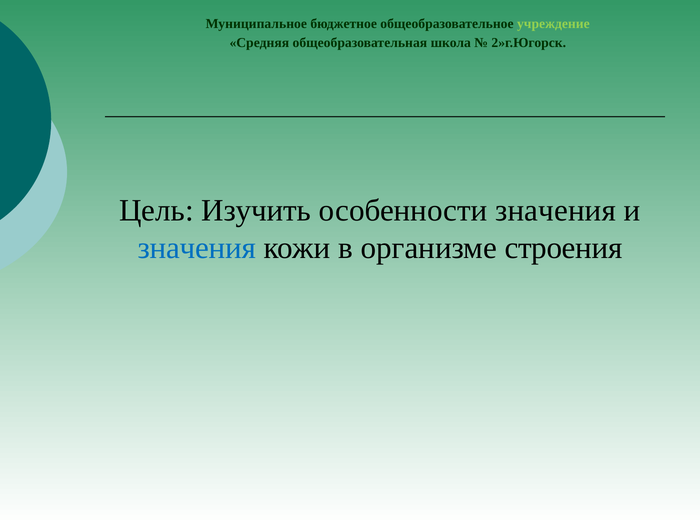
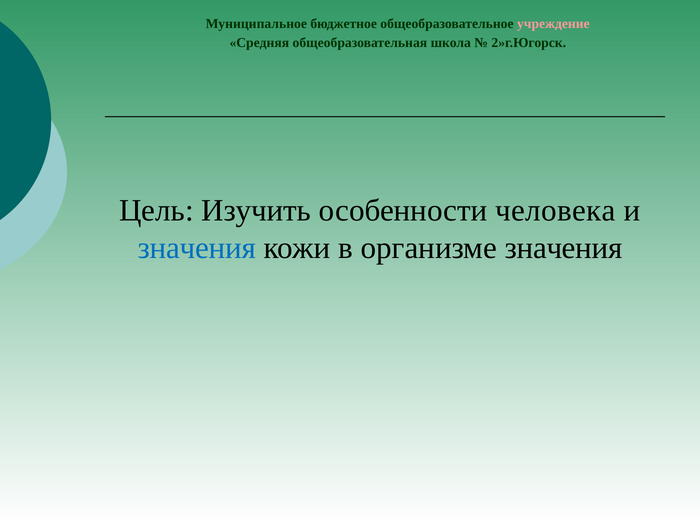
учреждение colour: light green -> pink (553, 24)
особенности значения: значения -> человека (555, 211)
организме строения: строения -> значения (564, 248)
